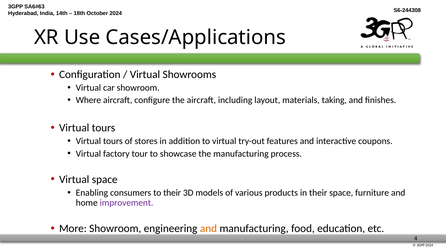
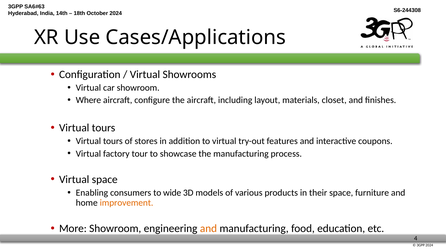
taking: taking -> closet (334, 100)
to their: their -> wide (172, 193)
improvement colour: purple -> orange (127, 203)
